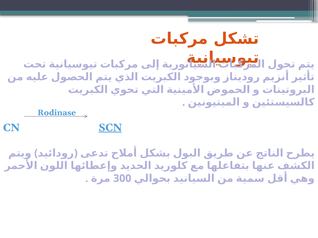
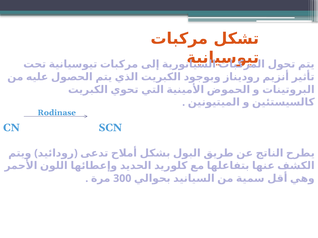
SCN underline: present -> none (110, 128)
